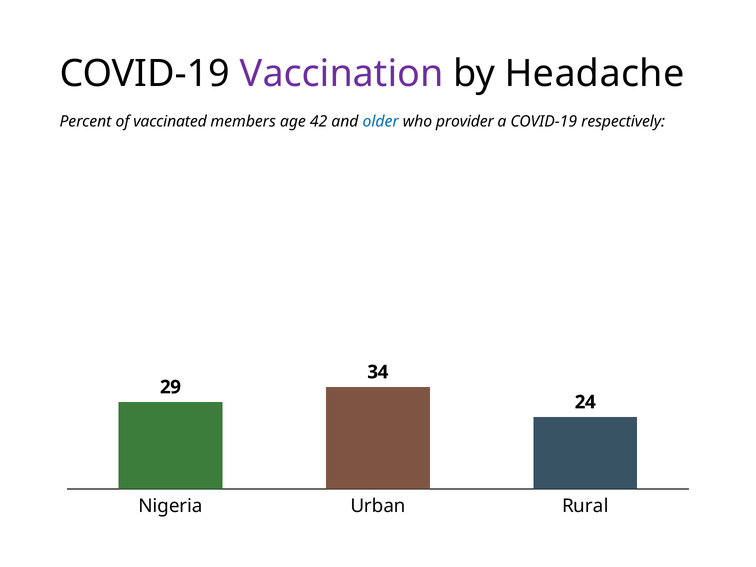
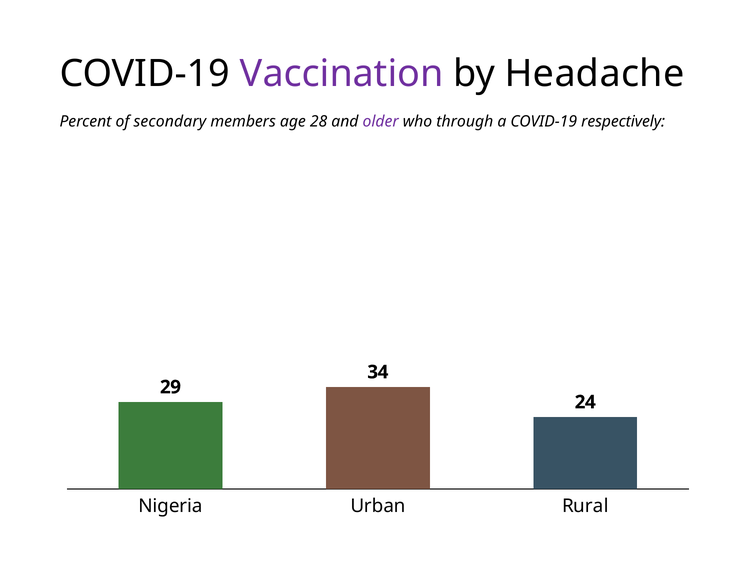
vaccinated: vaccinated -> secondary (170, 121)
42: 42 -> 28 (319, 121)
older colour: blue -> purple (381, 121)
provider: provider -> through (465, 121)
